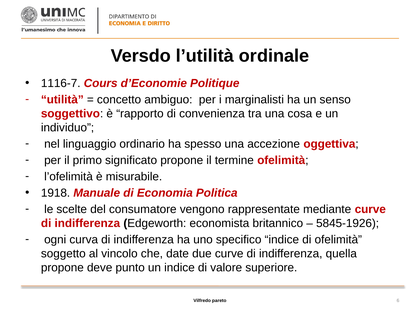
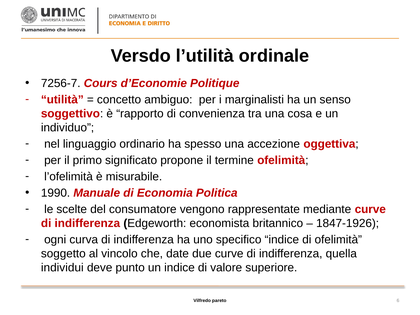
1116-7: 1116-7 -> 7256-7 (61, 83)
1918: 1918 -> 1990 (56, 193)
5845-1926: 5845-1926 -> 1847-1926 (348, 223)
propone: propone -> individui (62, 268)
